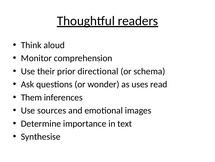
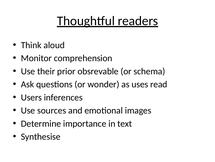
directional: directional -> obsrevable (98, 71)
Them: Them -> Users (31, 97)
